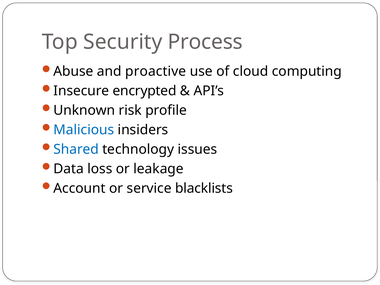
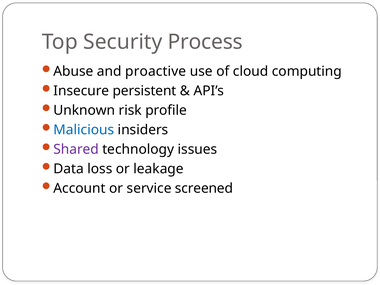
encrypted: encrypted -> persistent (145, 91)
Shared colour: blue -> purple (76, 149)
blacklists: blacklists -> screened (204, 188)
